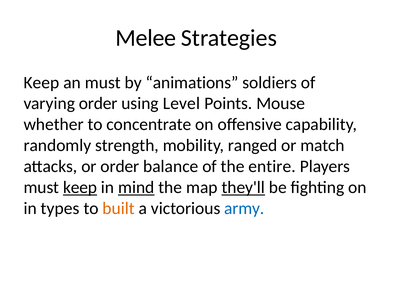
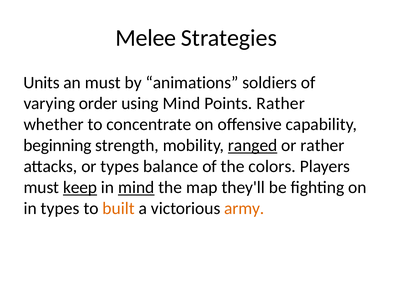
Keep: Keep -> Units (42, 82)
using Level: Level -> Mind (181, 103)
Points Mouse: Mouse -> Rather (281, 103)
randomly: randomly -> beginning (57, 145)
ranged underline: none -> present (253, 145)
or match: match -> rather (322, 145)
or order: order -> types (120, 166)
entire: entire -> colors (272, 166)
they'll underline: present -> none (243, 187)
army colour: blue -> orange (244, 208)
